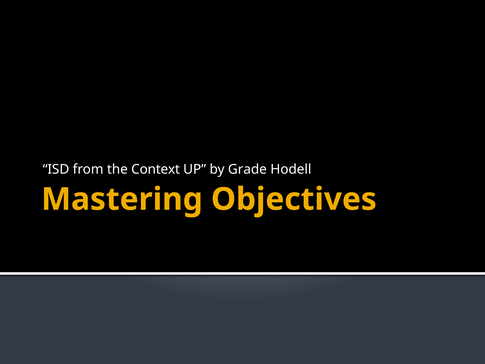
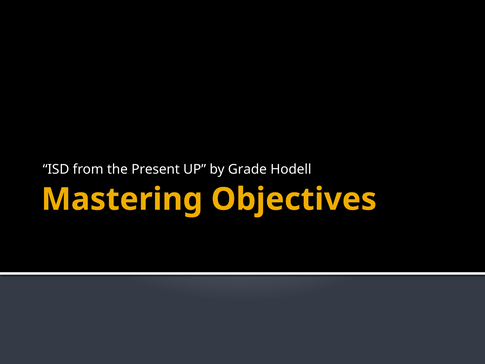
Context: Context -> Present (156, 169)
